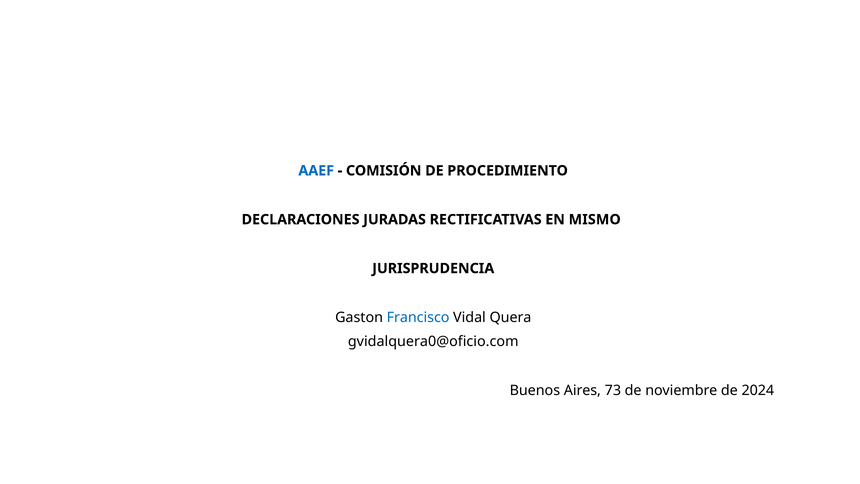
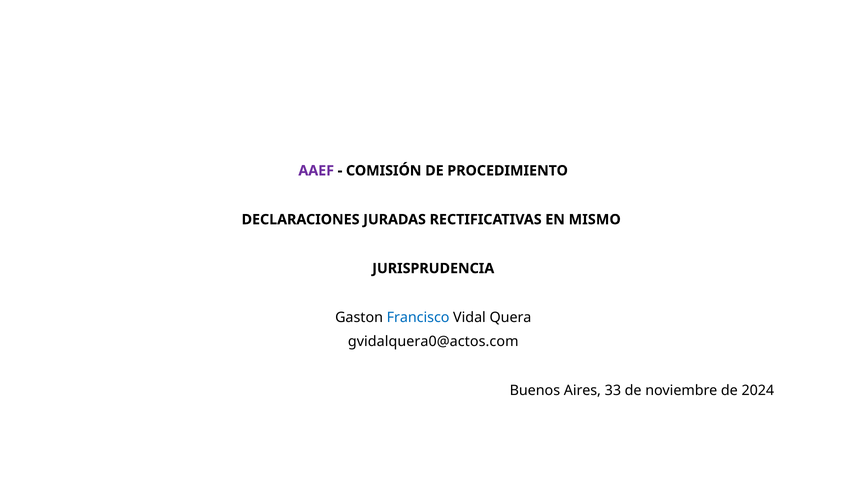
AAEF colour: blue -> purple (316, 171)
gvidalquera0@oficio.com: gvidalquera0@oficio.com -> gvidalquera0@actos.com (433, 342)
73: 73 -> 33 (613, 390)
